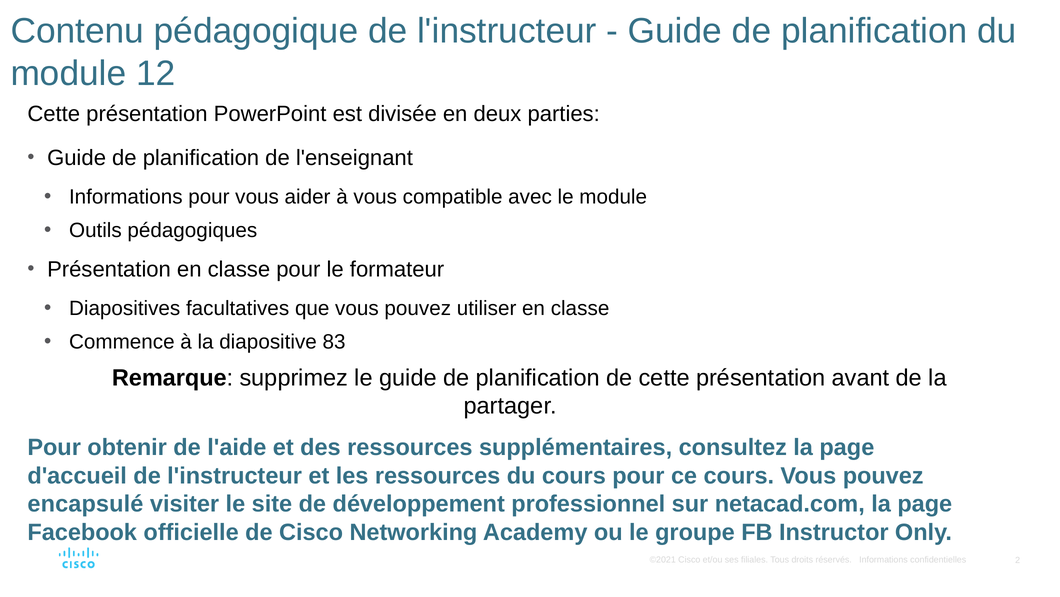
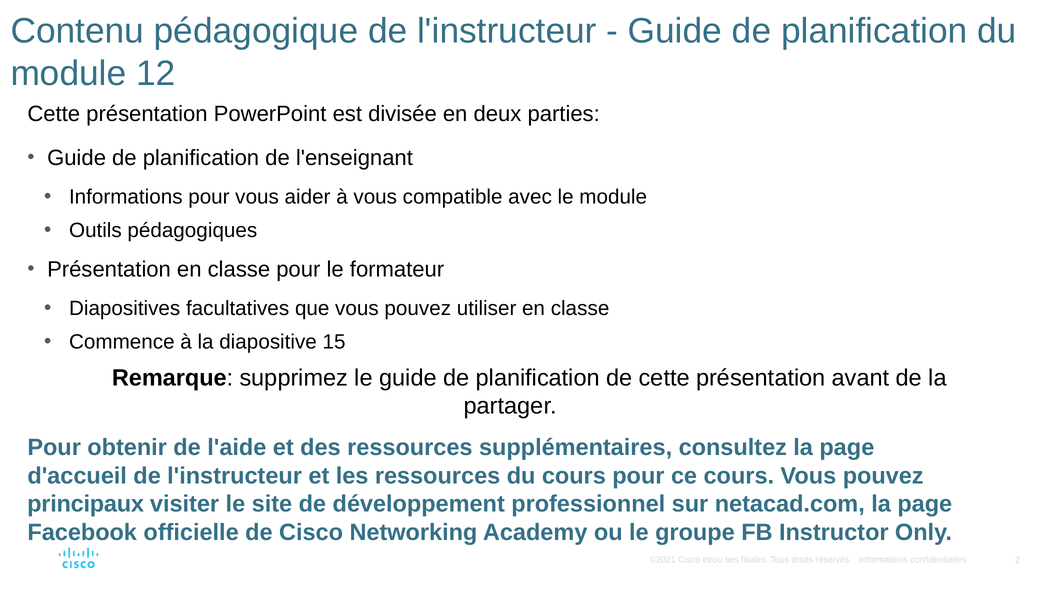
83: 83 -> 15 (334, 342)
encapsulé: encapsulé -> principaux (86, 504)
